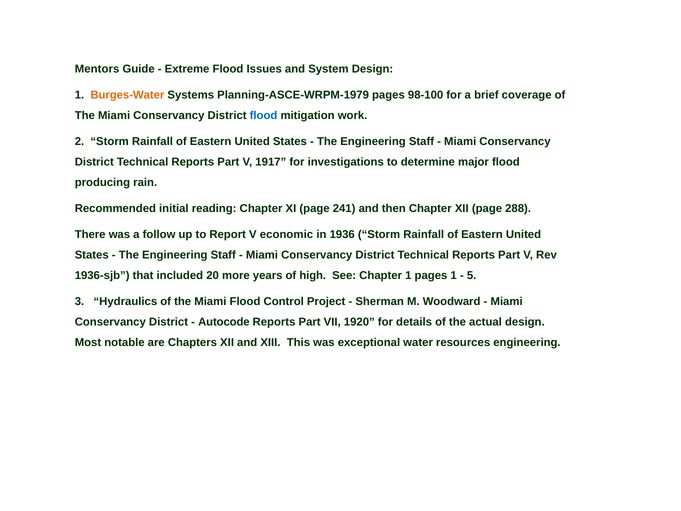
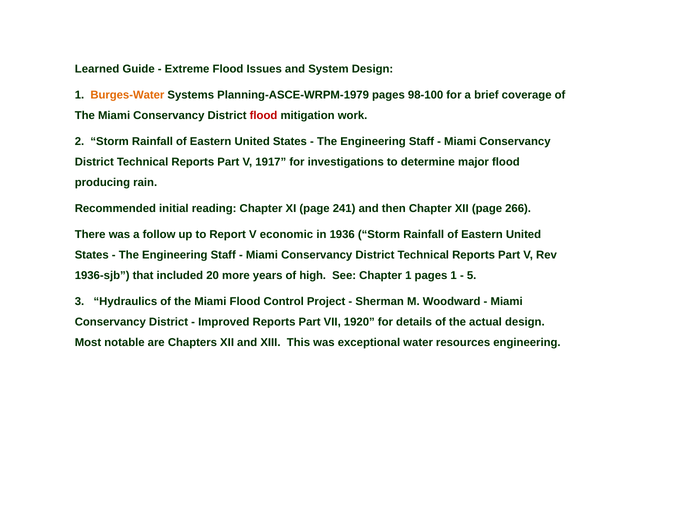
Mentors: Mentors -> Learned (97, 69)
flood colour: blue -> red (264, 115)
288: 288 -> 266 (518, 208)
Autocode: Autocode -> Improved (224, 322)
